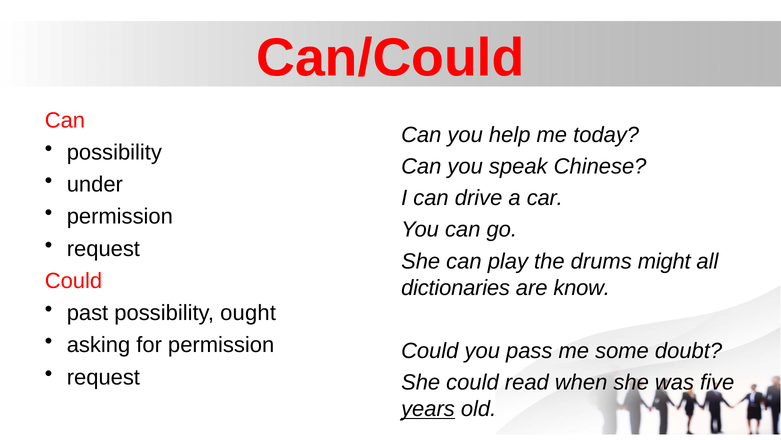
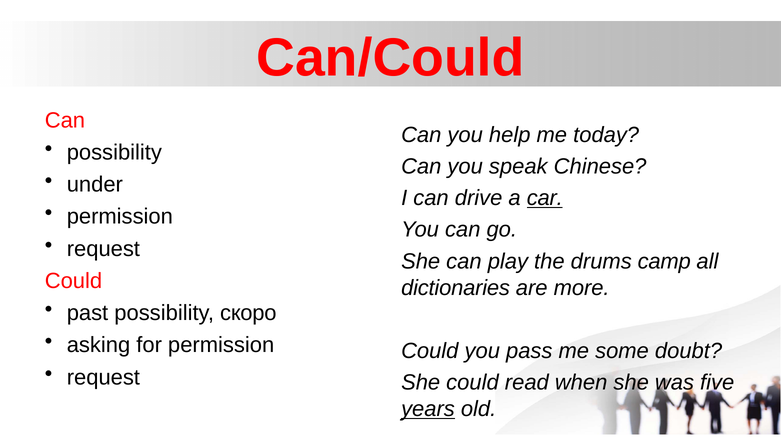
car underline: none -> present (545, 198)
might: might -> сamp (664, 261)
know: know -> more (582, 287)
ought: ought -> скоро (248, 313)
